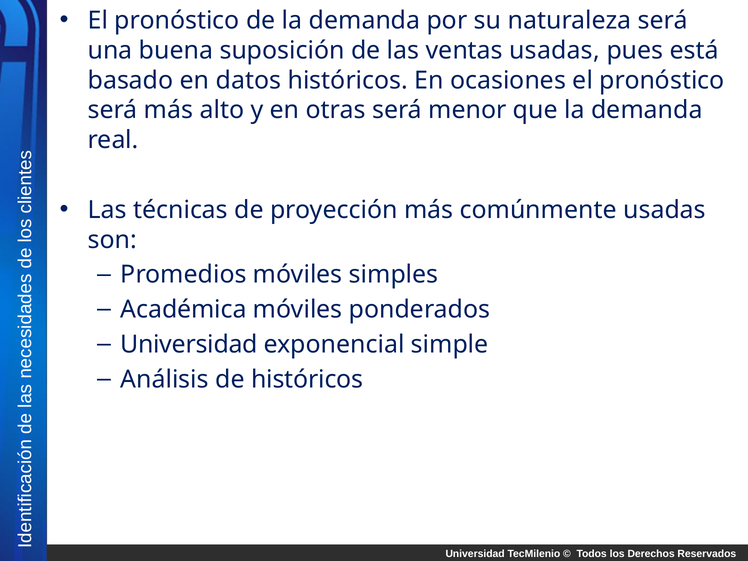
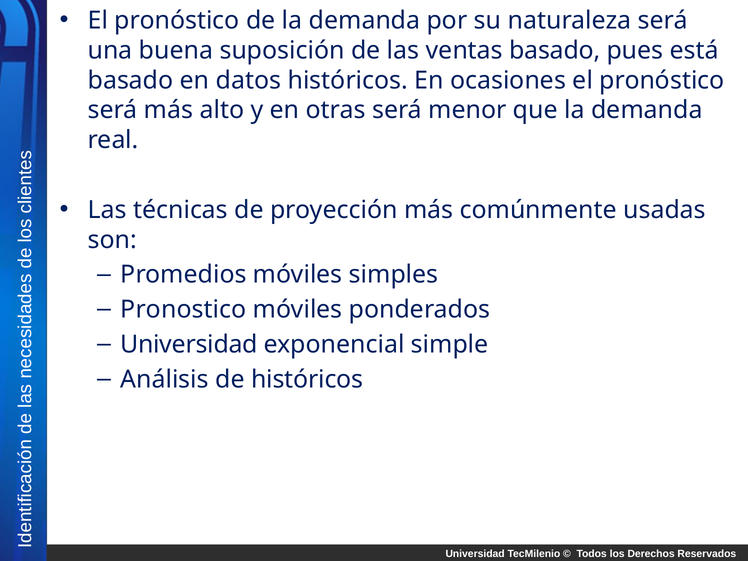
ventas usadas: usadas -> basado (555, 50)
Académica: Académica -> Pronostico (183, 310)
